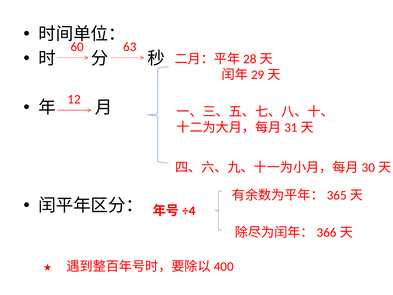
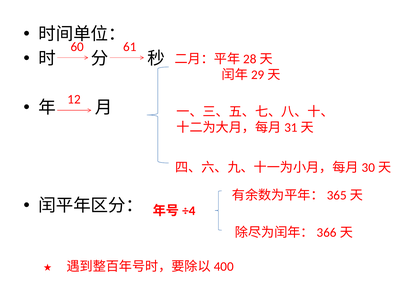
63: 63 -> 61 (130, 47)
